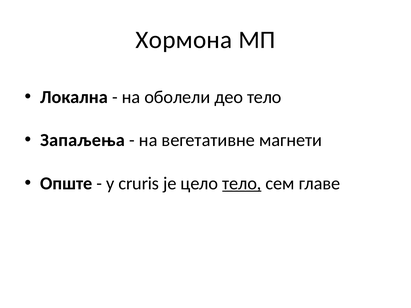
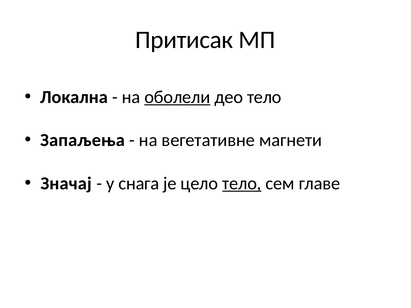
Хормона: Хормона -> Притисак (184, 40)
оболели underline: none -> present (177, 97)
Опште: Опште -> Значај (66, 183)
cruris: cruris -> снага (139, 183)
